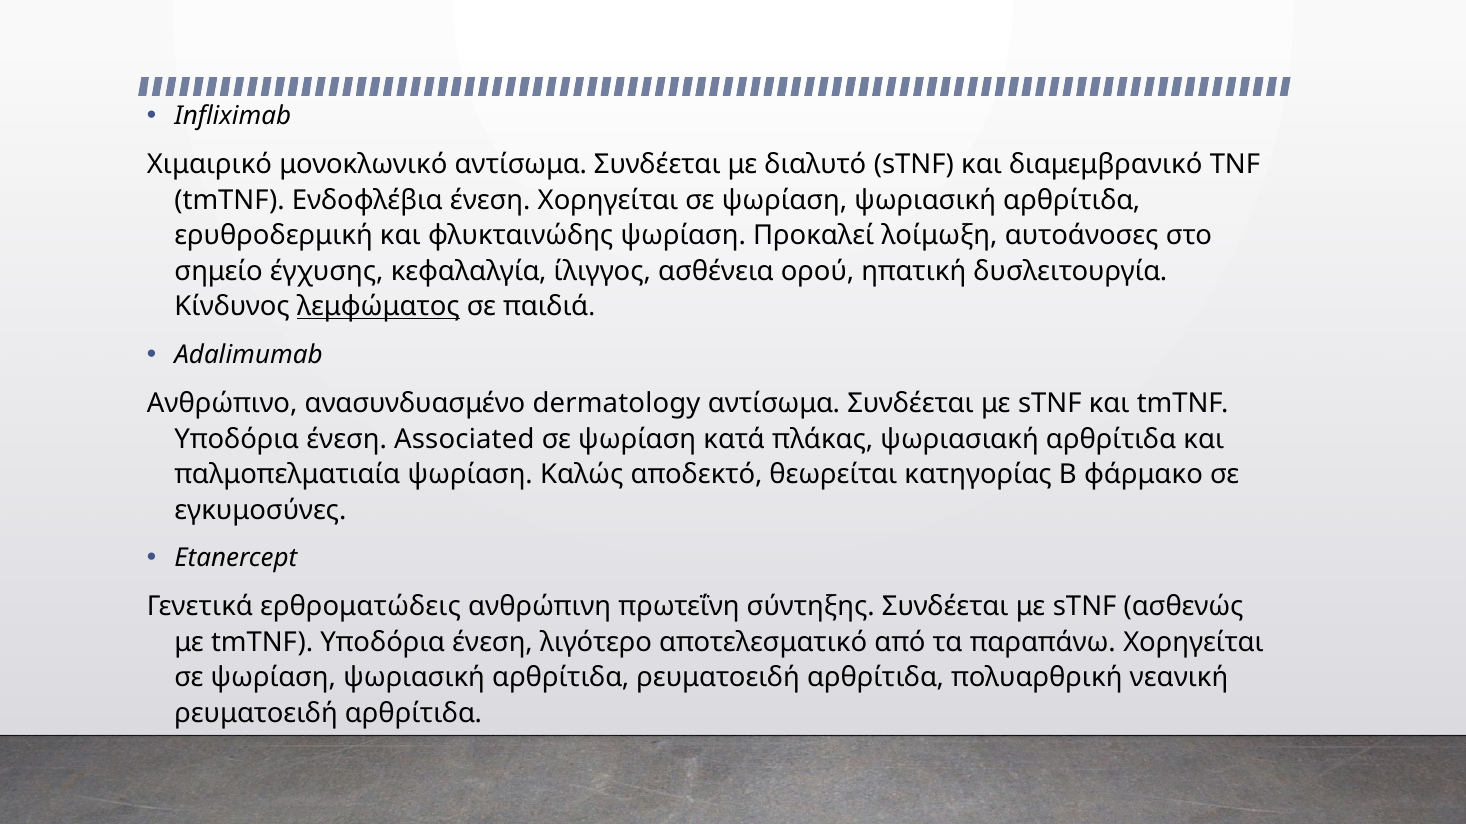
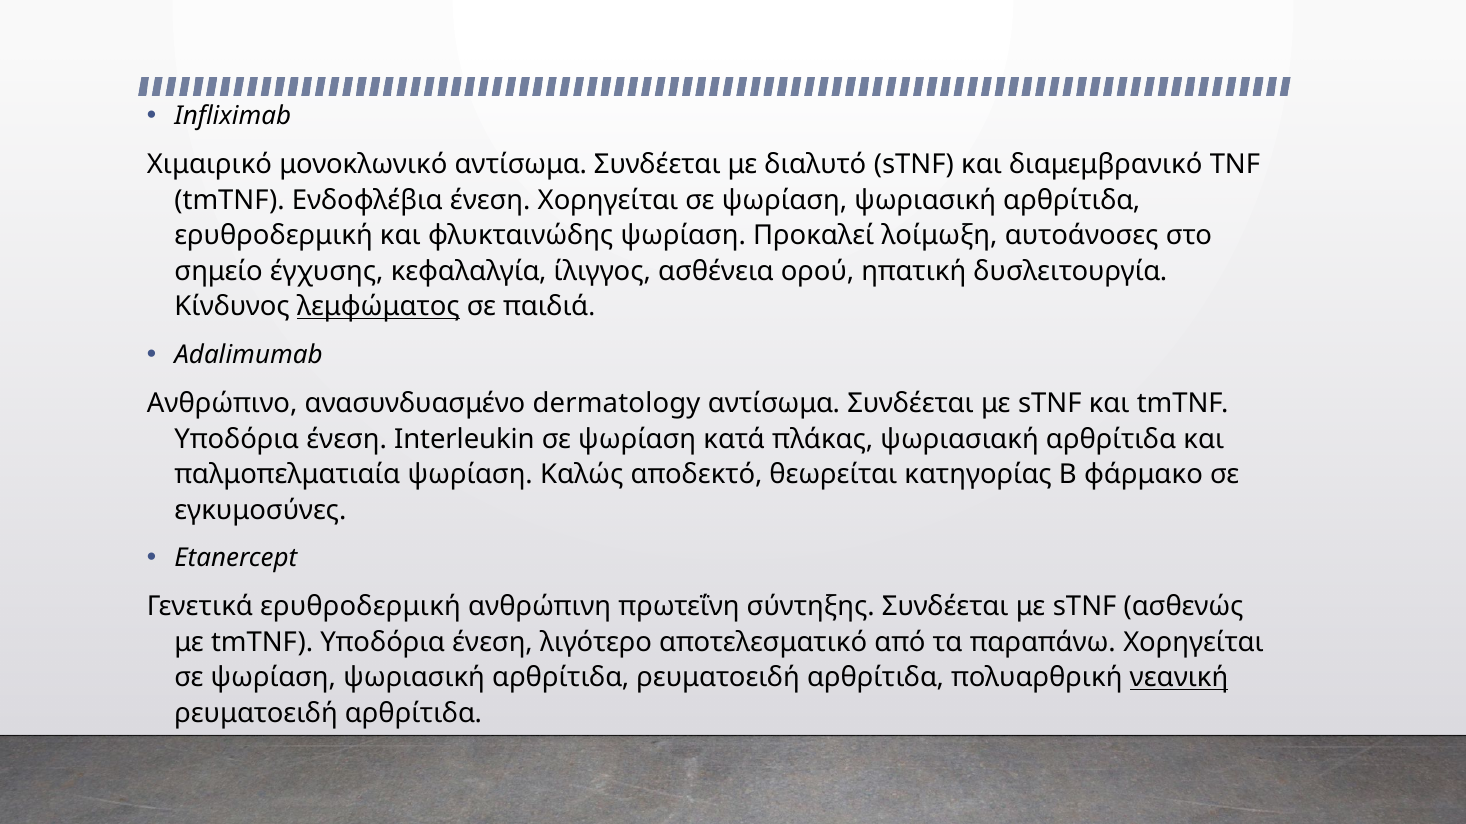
Associated: Associated -> Interleukin (464, 439)
Γενετικά ερθροματώδεις: ερθροματώδεις -> ερυθροδερμική (360, 607)
νεανική underline: none -> present (1179, 678)
